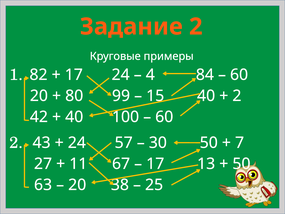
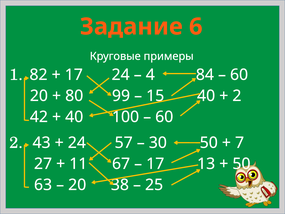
Задание 2: 2 -> 6 (196, 27)
